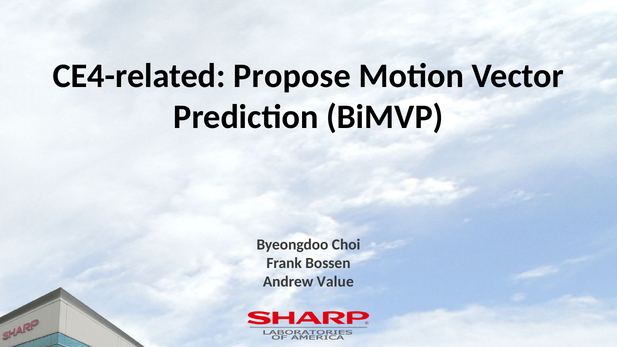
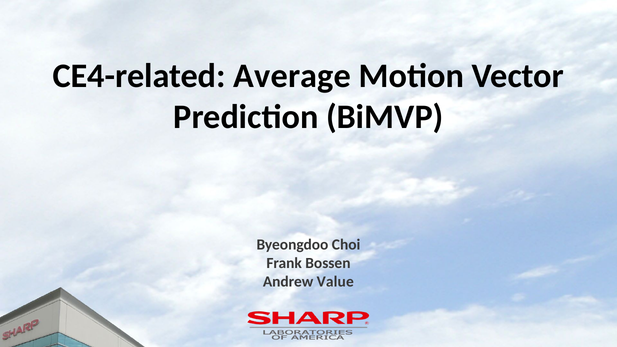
Propose: Propose -> Average (292, 76)
